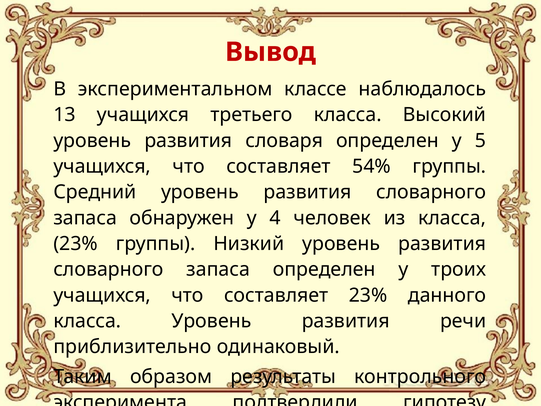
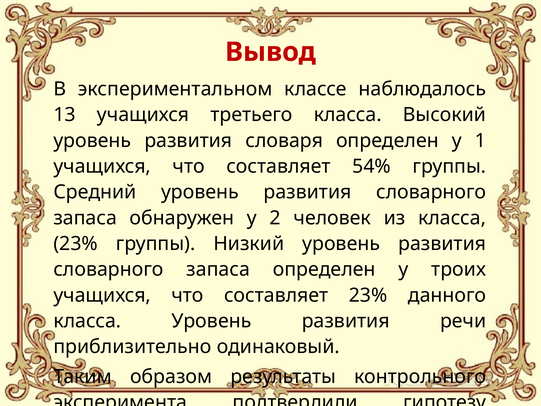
5: 5 -> 1 (481, 140)
4: 4 -> 2 (275, 218)
